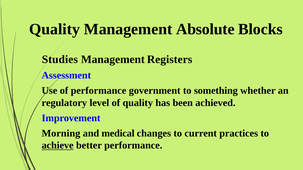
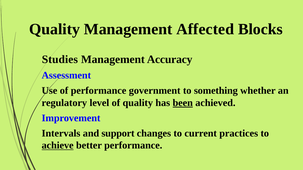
Absolute: Absolute -> Affected (205, 29)
Registers: Registers -> Accuracy (170, 60)
been underline: none -> present (183, 103)
Morning: Morning -> Intervals (61, 134)
medical: medical -> support (118, 134)
